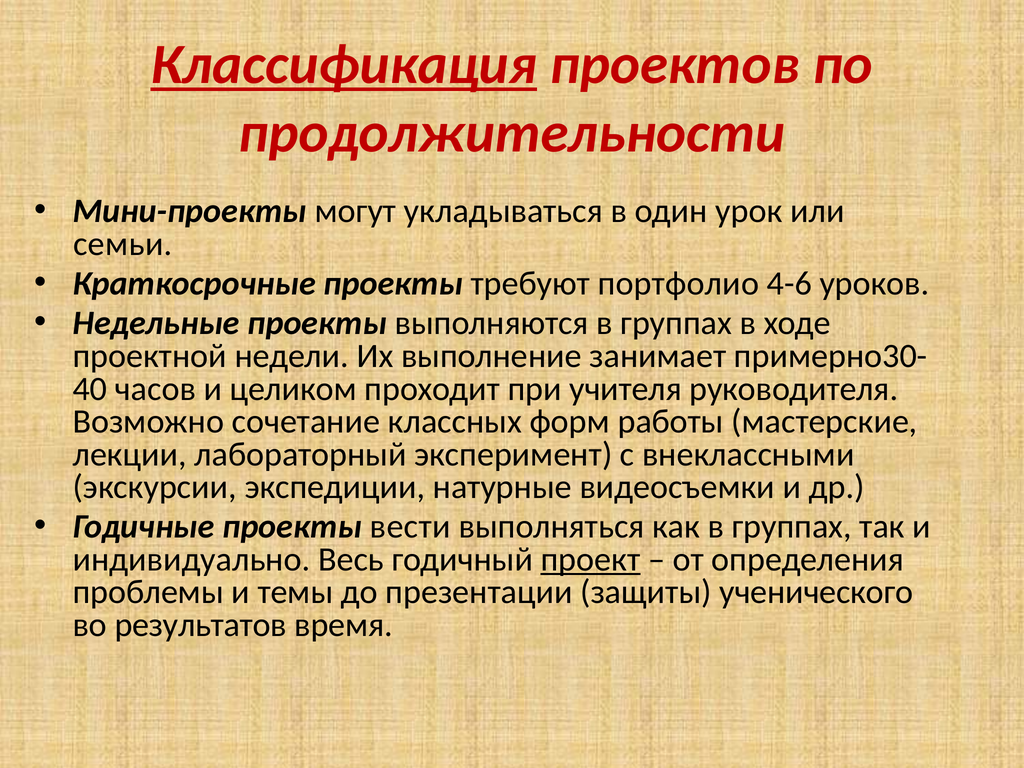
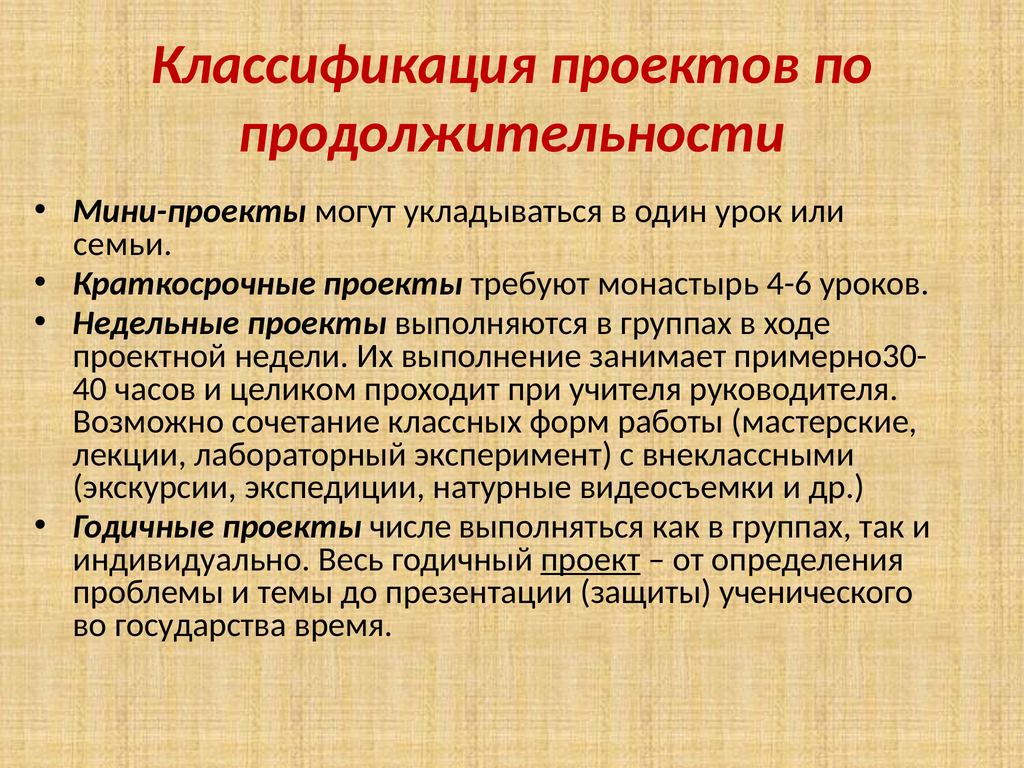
Классификация underline: present -> none (344, 65)
портфолио: портфолио -> монастырь (678, 284)
вести: вести -> числе (411, 527)
результатов: результатов -> государства (201, 625)
